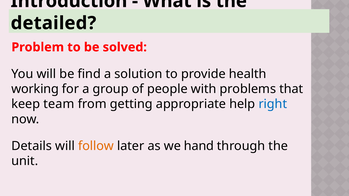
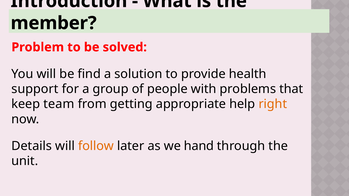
detailed: detailed -> member (54, 23)
working: working -> support (35, 89)
right colour: blue -> orange (273, 104)
